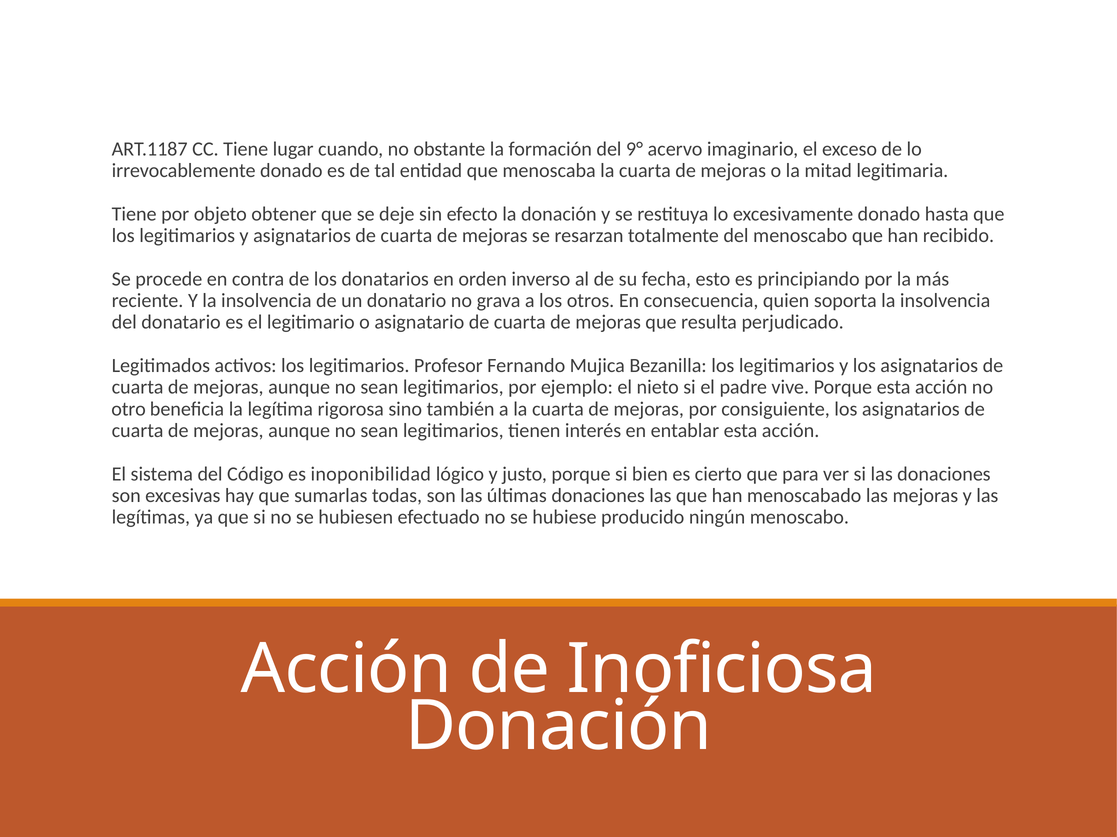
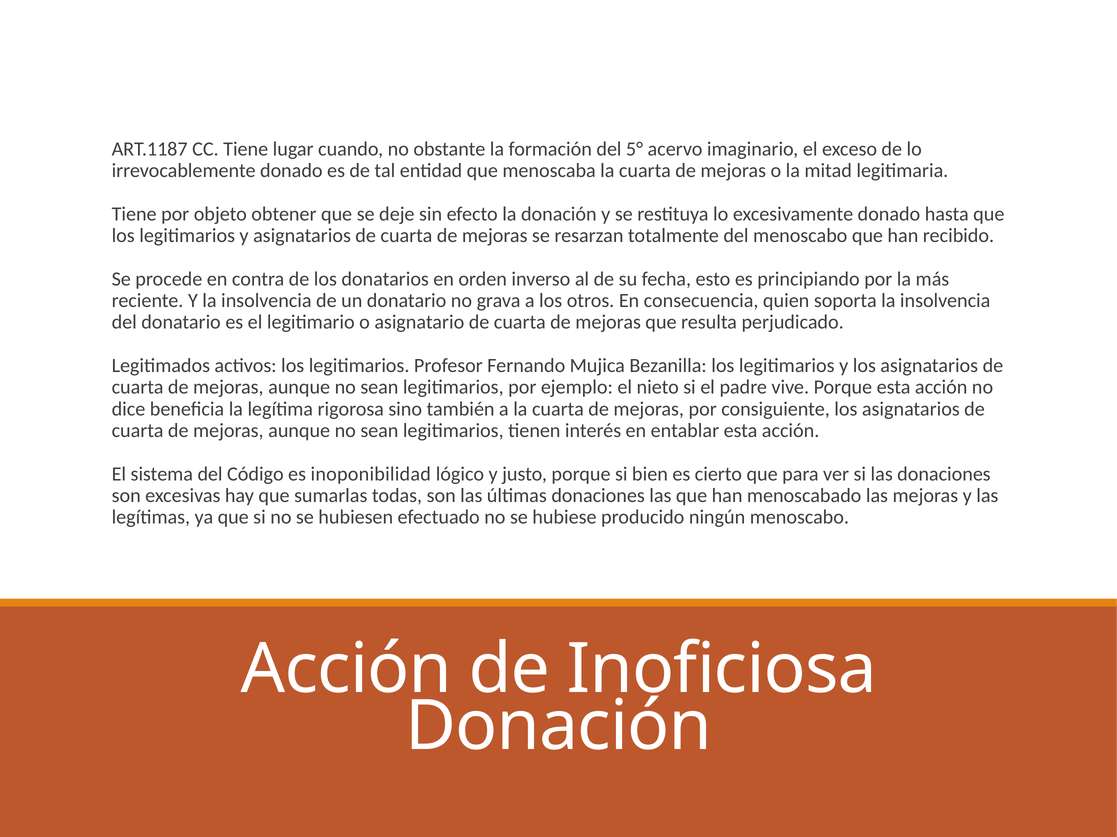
9°: 9° -> 5° (635, 149)
otro: otro -> dice (129, 409)
